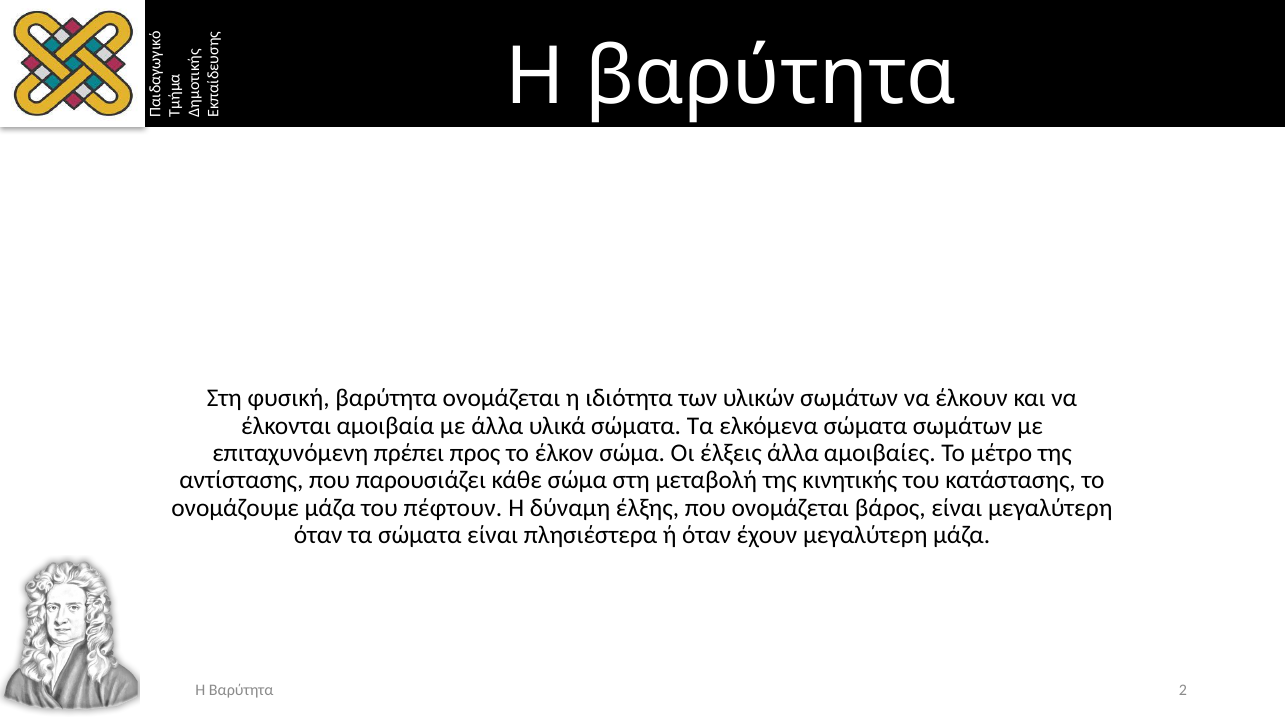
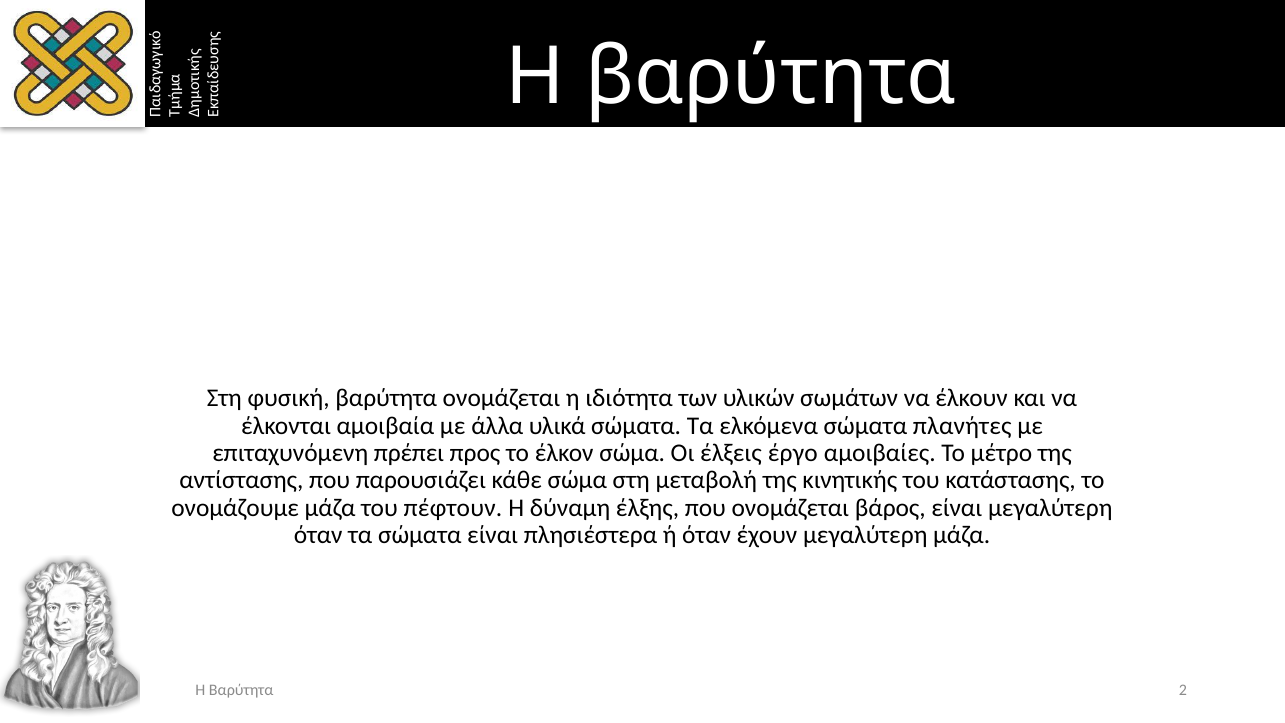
σώματα σωμάτων: σωμάτων -> πλανήτες (962, 426)
έλξεις άλλα: άλλα -> έργο (793, 453)
